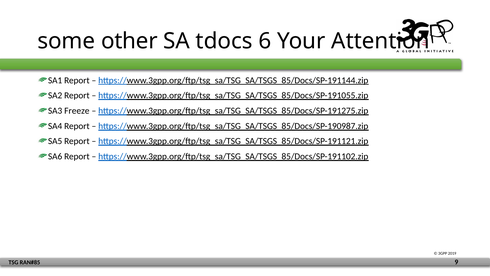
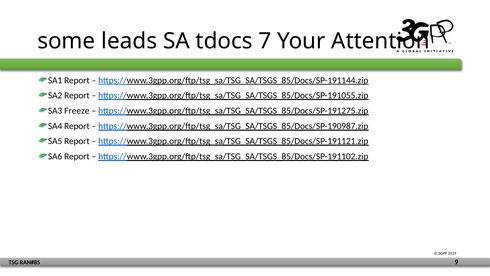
other: other -> leads (129, 41)
6: 6 -> 7 (265, 41)
